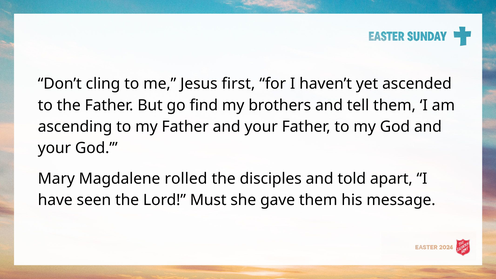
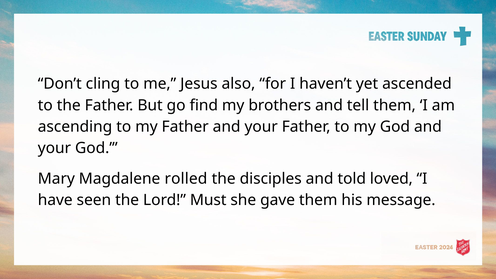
first: first -> also (238, 84)
apart: apart -> loved (391, 179)
